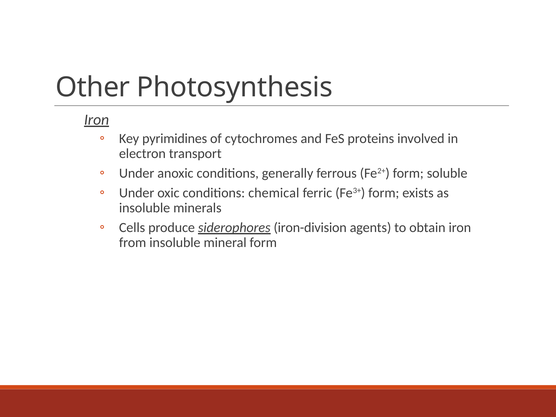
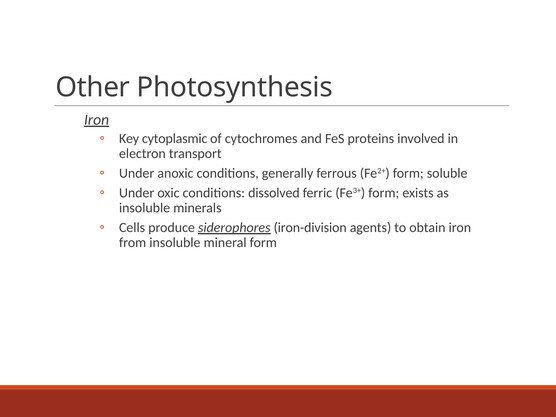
pyrimidines: pyrimidines -> cytoplasmic (175, 139)
chemical: chemical -> dissolved (274, 193)
